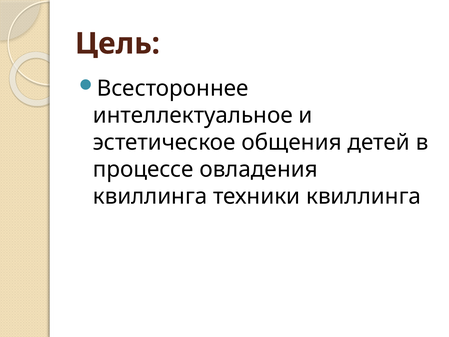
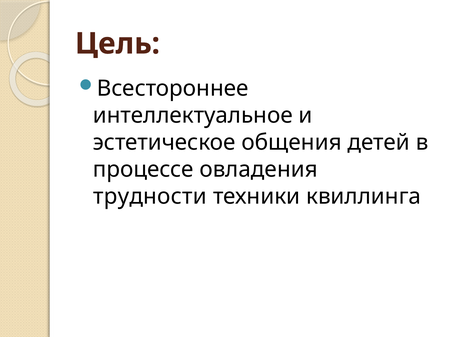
квиллинга: квиллинга -> трудности (150, 196)
